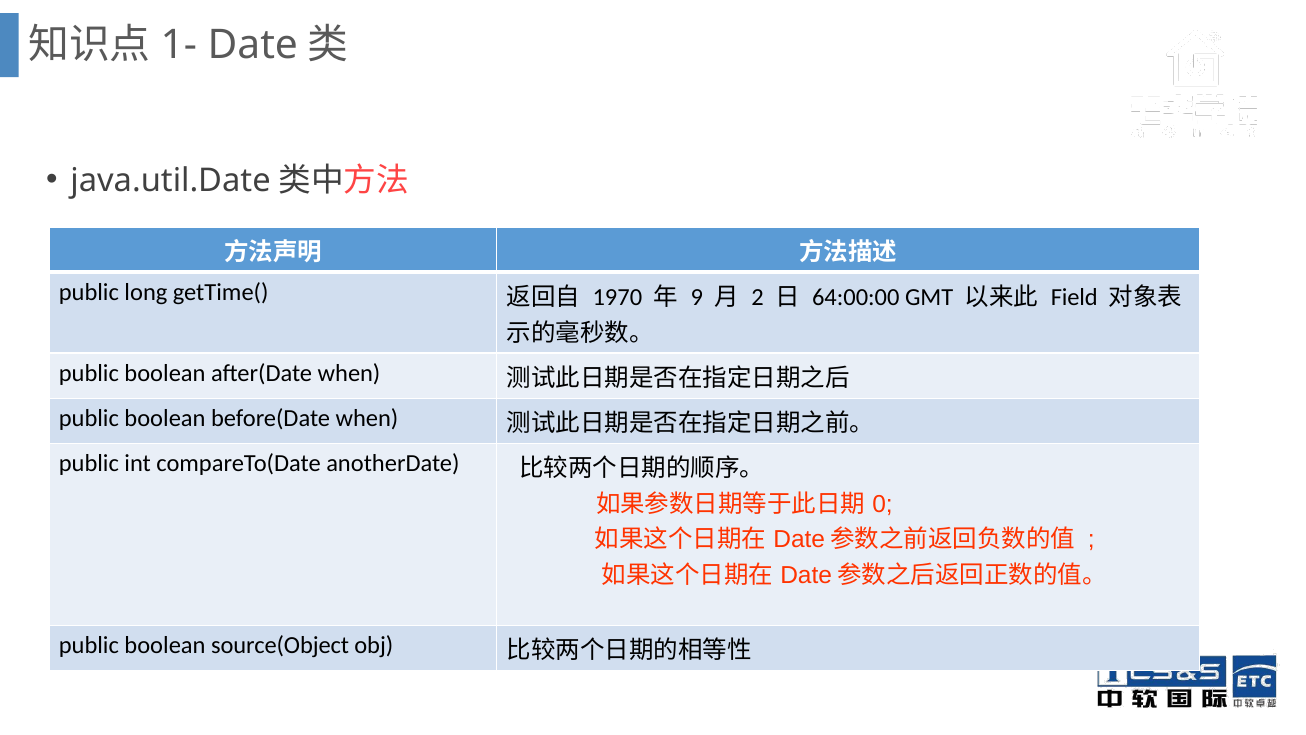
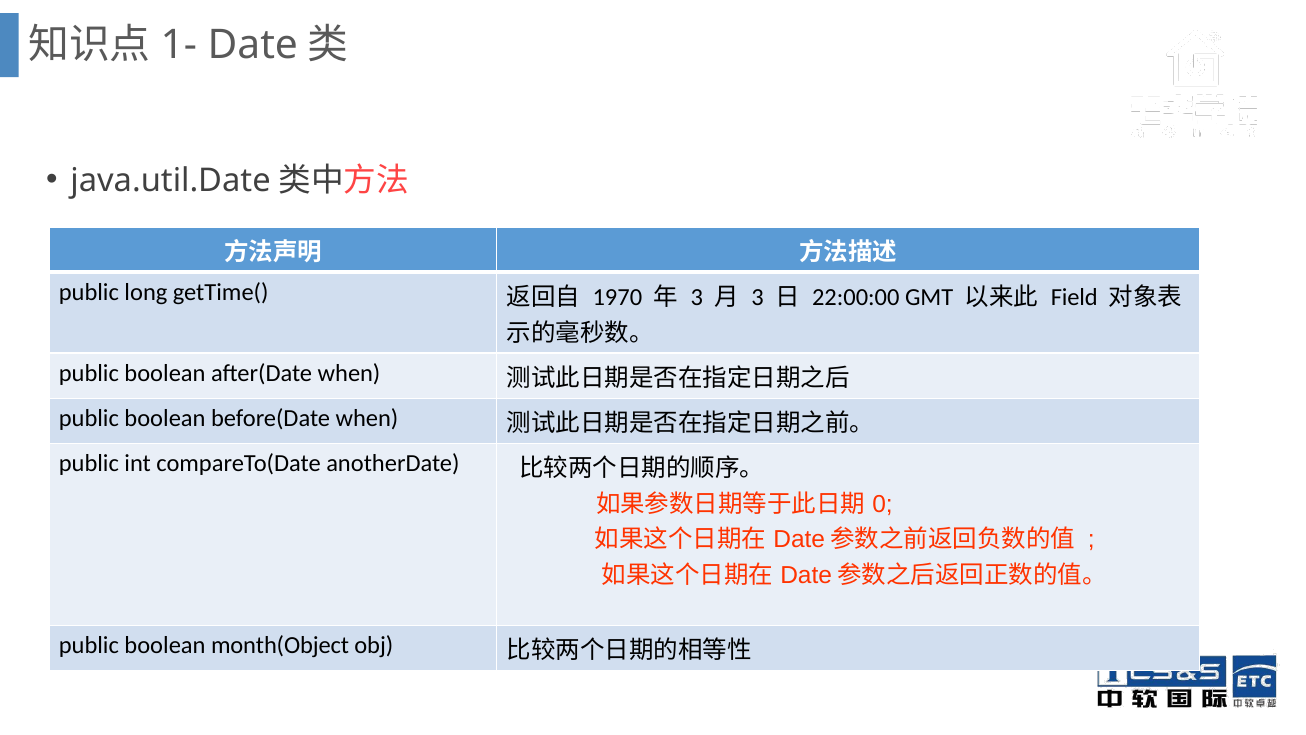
9: 9 -> 3 (697, 297)
2: 2 -> 3 (758, 297)
64:00:00: 64:00:00 -> 22:00:00 (856, 297)
source(Object: source(Object -> month(Object (280, 645)
